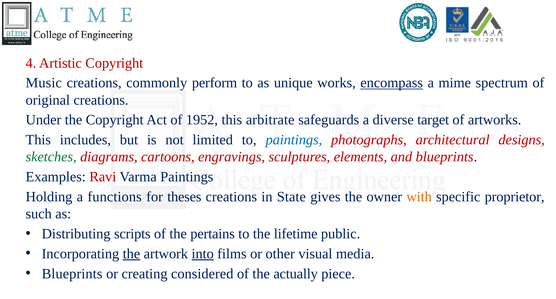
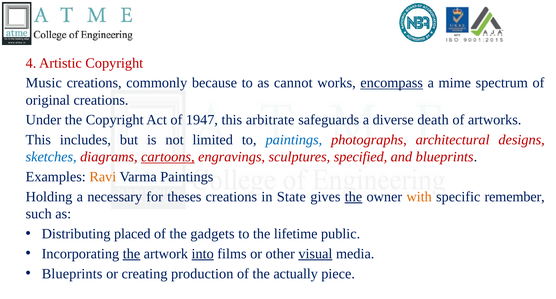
perform: perform -> because (214, 83)
unique: unique -> cannot (293, 83)
1952: 1952 -> 1947 (202, 120)
target: target -> death (433, 120)
sketches colour: green -> blue (51, 157)
cartoons underline: none -> present (168, 157)
elements: elements -> specified (361, 157)
Ravi colour: red -> orange (103, 177)
functions: functions -> necessary (115, 197)
the underline: none -> present (353, 197)
proprietor: proprietor -> remember (515, 197)
scripts: scripts -> placed (132, 234)
pertains: pertains -> gadgets (212, 234)
visual underline: none -> present (315, 254)
considered: considered -> production (202, 274)
